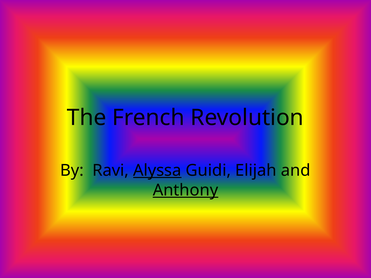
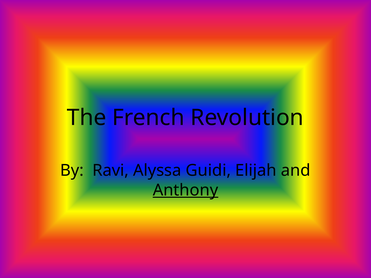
Alyssa underline: present -> none (157, 171)
